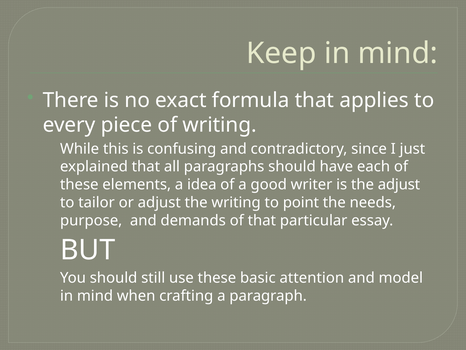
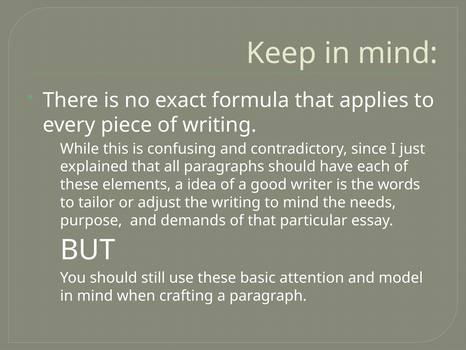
the adjust: adjust -> words (399, 184)
to point: point -> mind (301, 202)
